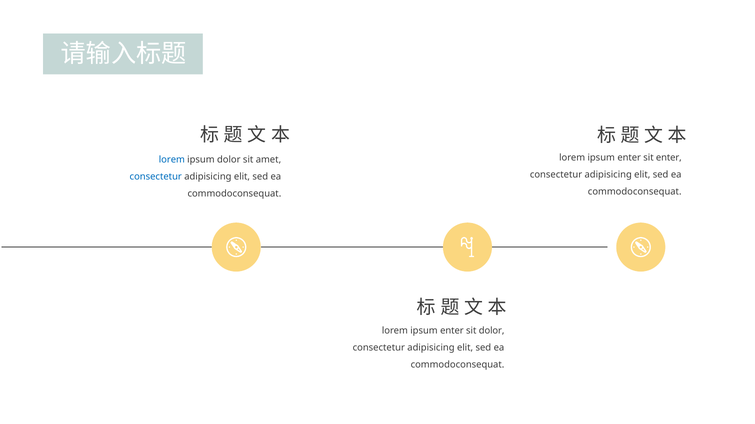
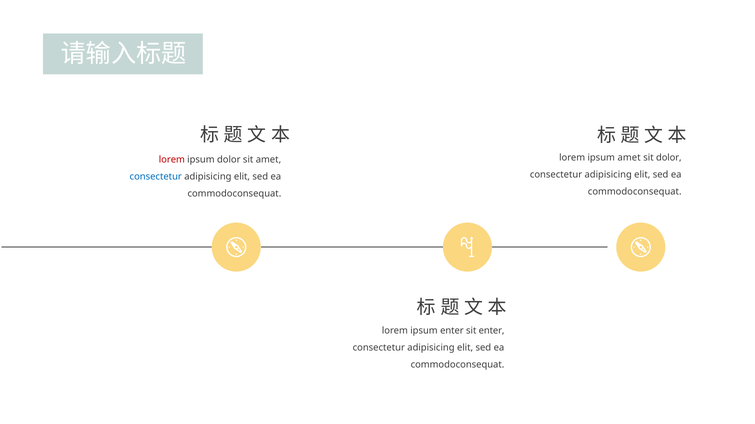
enter: enter -> amet (629, 158)
sit enter: enter -> dolor (669, 158)
lorem colour: blue -> red (172, 160)
sit dolor: dolor -> enter (492, 331)
